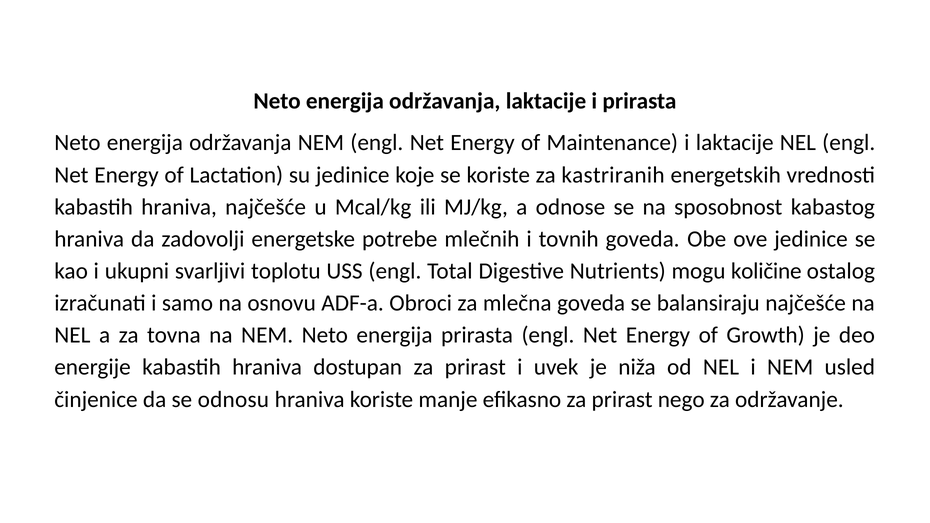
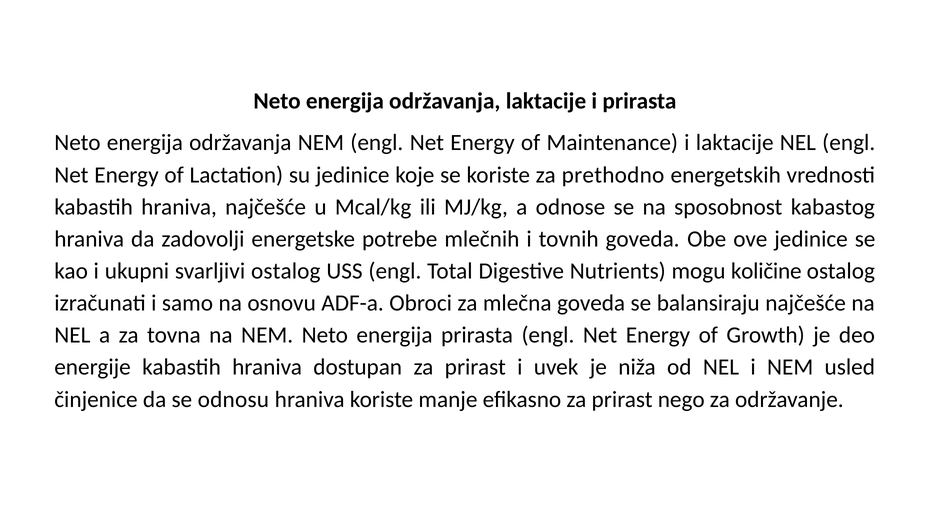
kastriranih: kastriranih -> prethodno (613, 175)
svarljivi toplotu: toplotu -> ostalog (286, 271)
